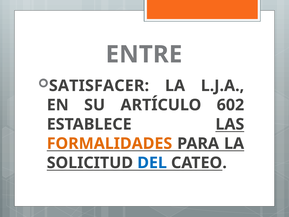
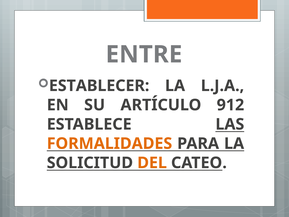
SATISFACER: SATISFACER -> ESTABLECER (99, 86)
602: 602 -> 912 (230, 105)
DEL colour: blue -> orange (152, 163)
